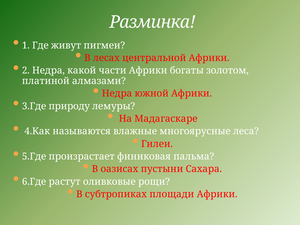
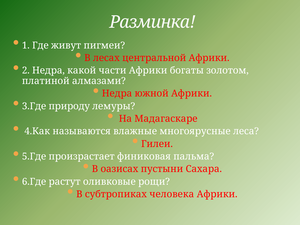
площади: площади -> человека (172, 194)
